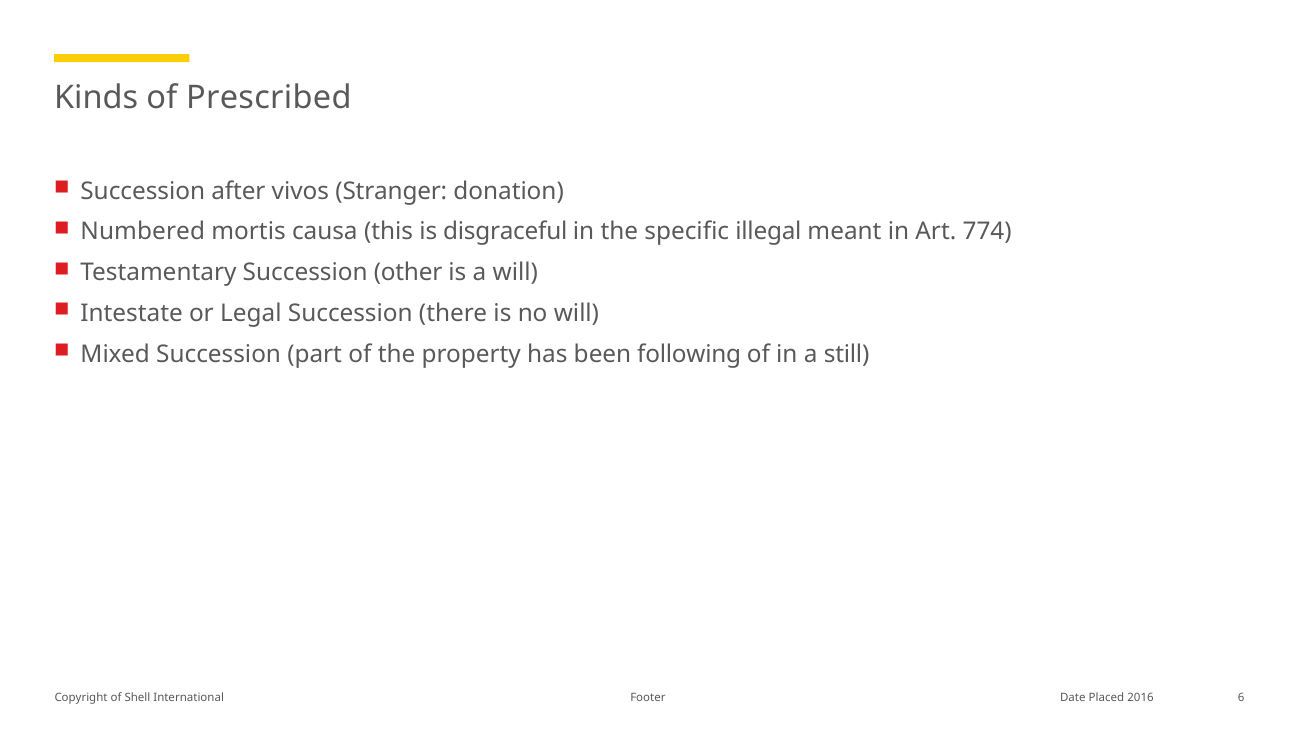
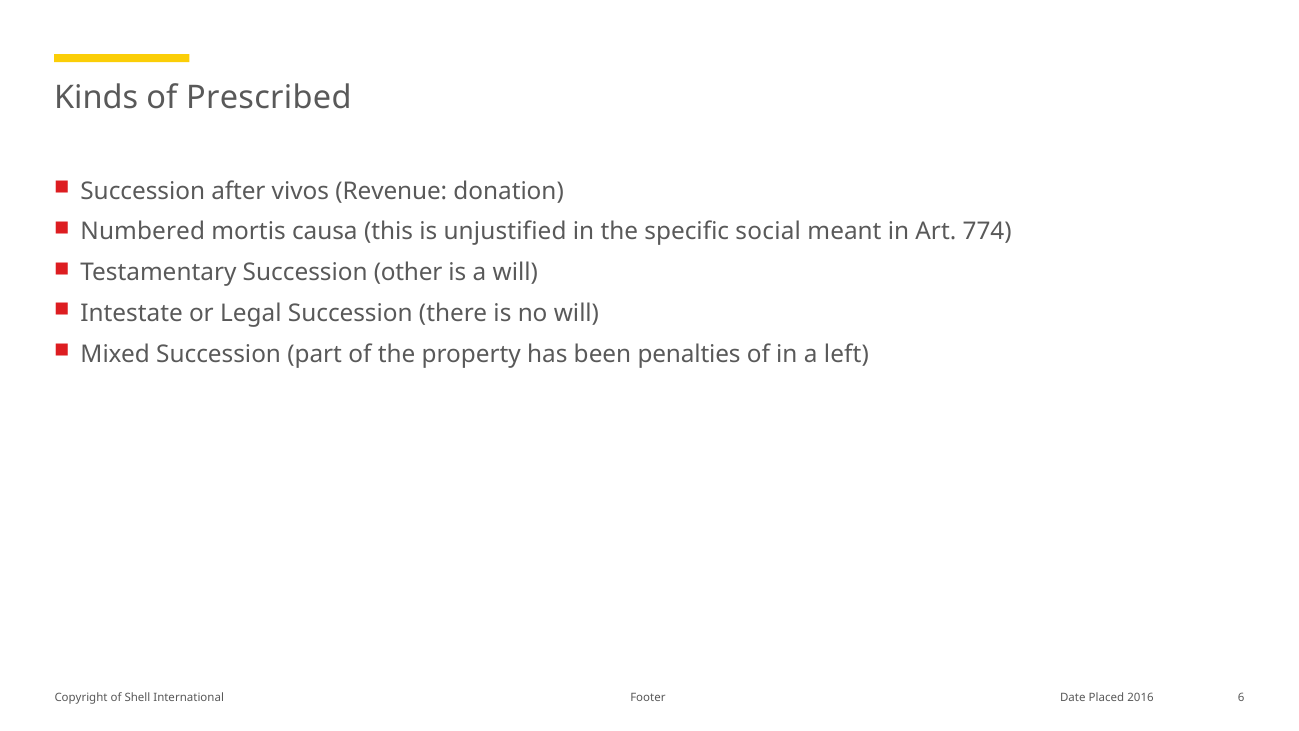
Stranger: Stranger -> Revenue (391, 191)
disgraceful: disgraceful -> unjustified (505, 232)
illegal: illegal -> social (768, 232)
following: following -> penalties (689, 354)
still: still -> left (846, 354)
